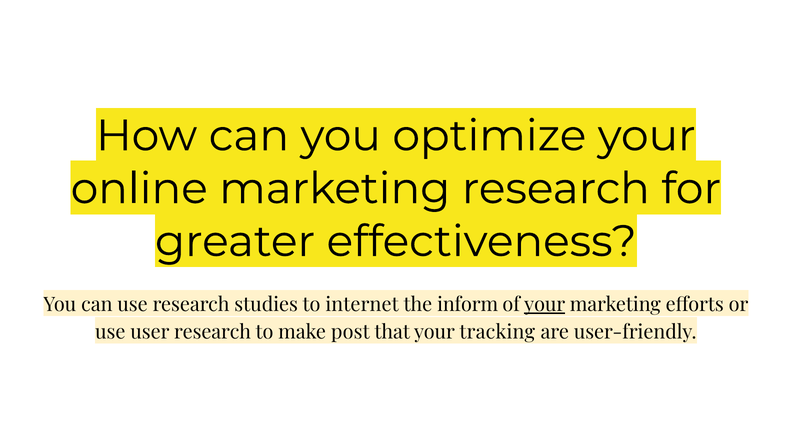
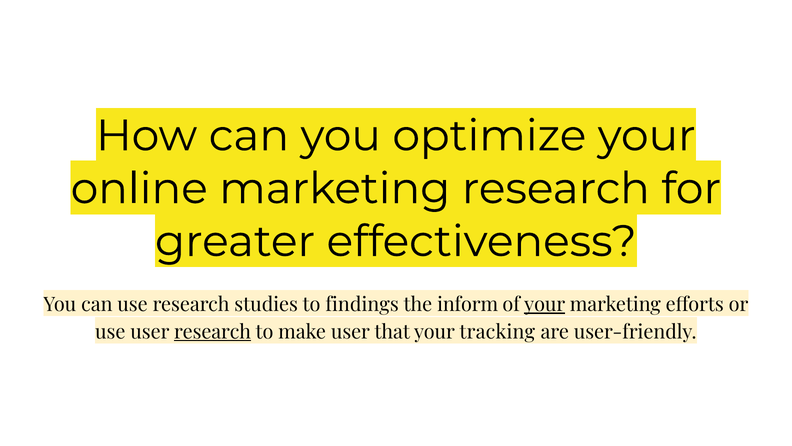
internet: internet -> findings (362, 304)
research underline: none -> present (212, 332)
make post: post -> user (350, 332)
